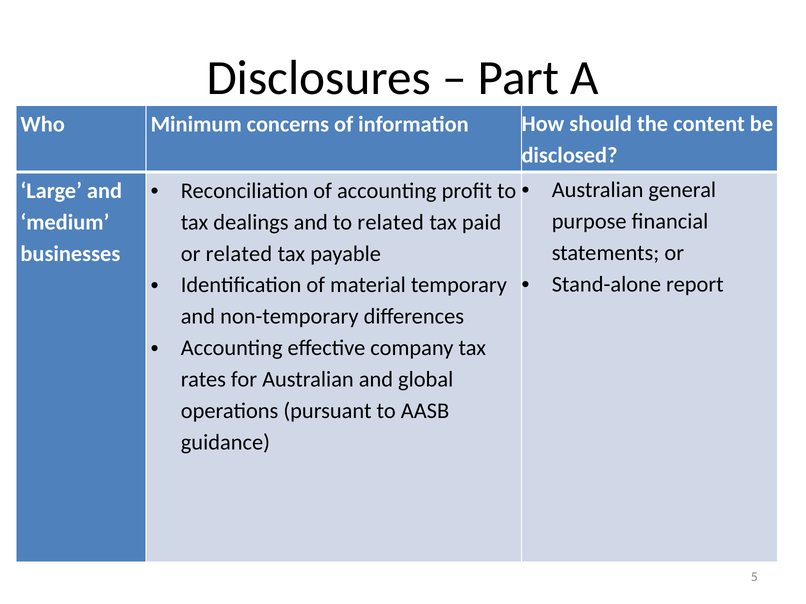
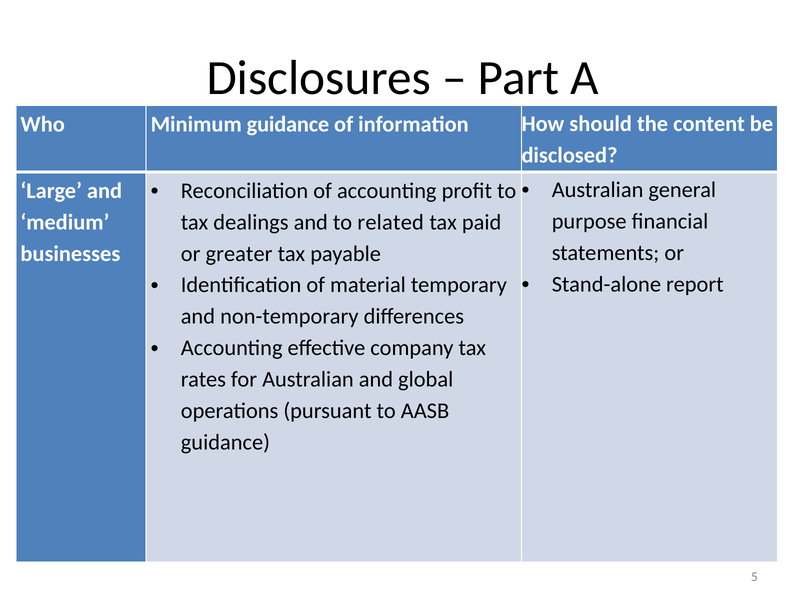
Minimum concerns: concerns -> guidance (288, 124)
or related: related -> greater (239, 254)
